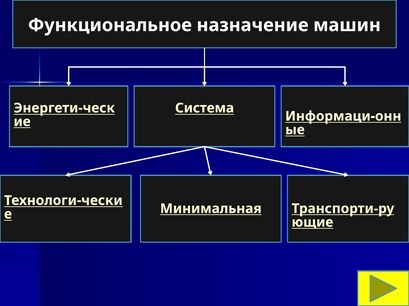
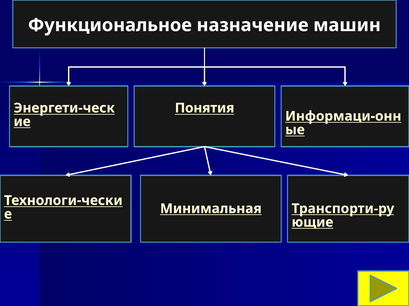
Система: Система -> Понятия (205, 108)
